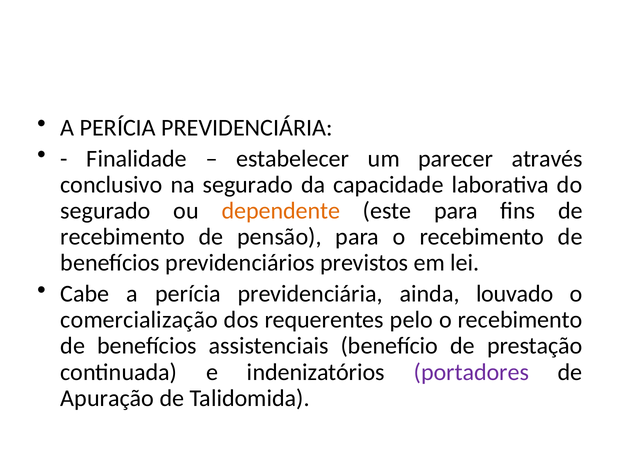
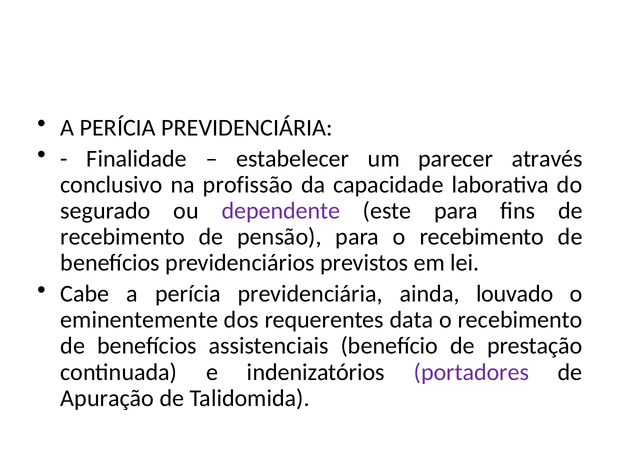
na segurado: segurado -> profissão (248, 185)
dependente colour: orange -> purple (281, 211)
comercialização: comercialização -> eminentemente (139, 320)
pelo: pelo -> data (411, 320)
